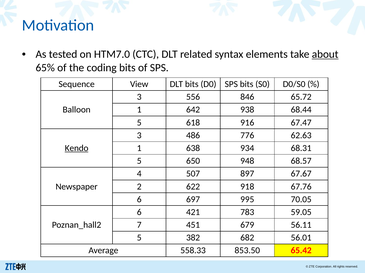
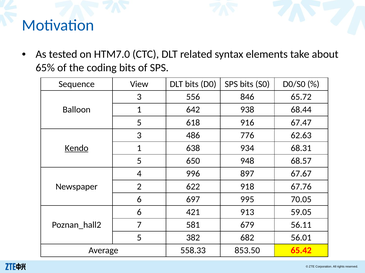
about underline: present -> none (325, 54)
507: 507 -> 996 (193, 174)
783: 783 -> 913 (247, 213)
451: 451 -> 581 (193, 226)
